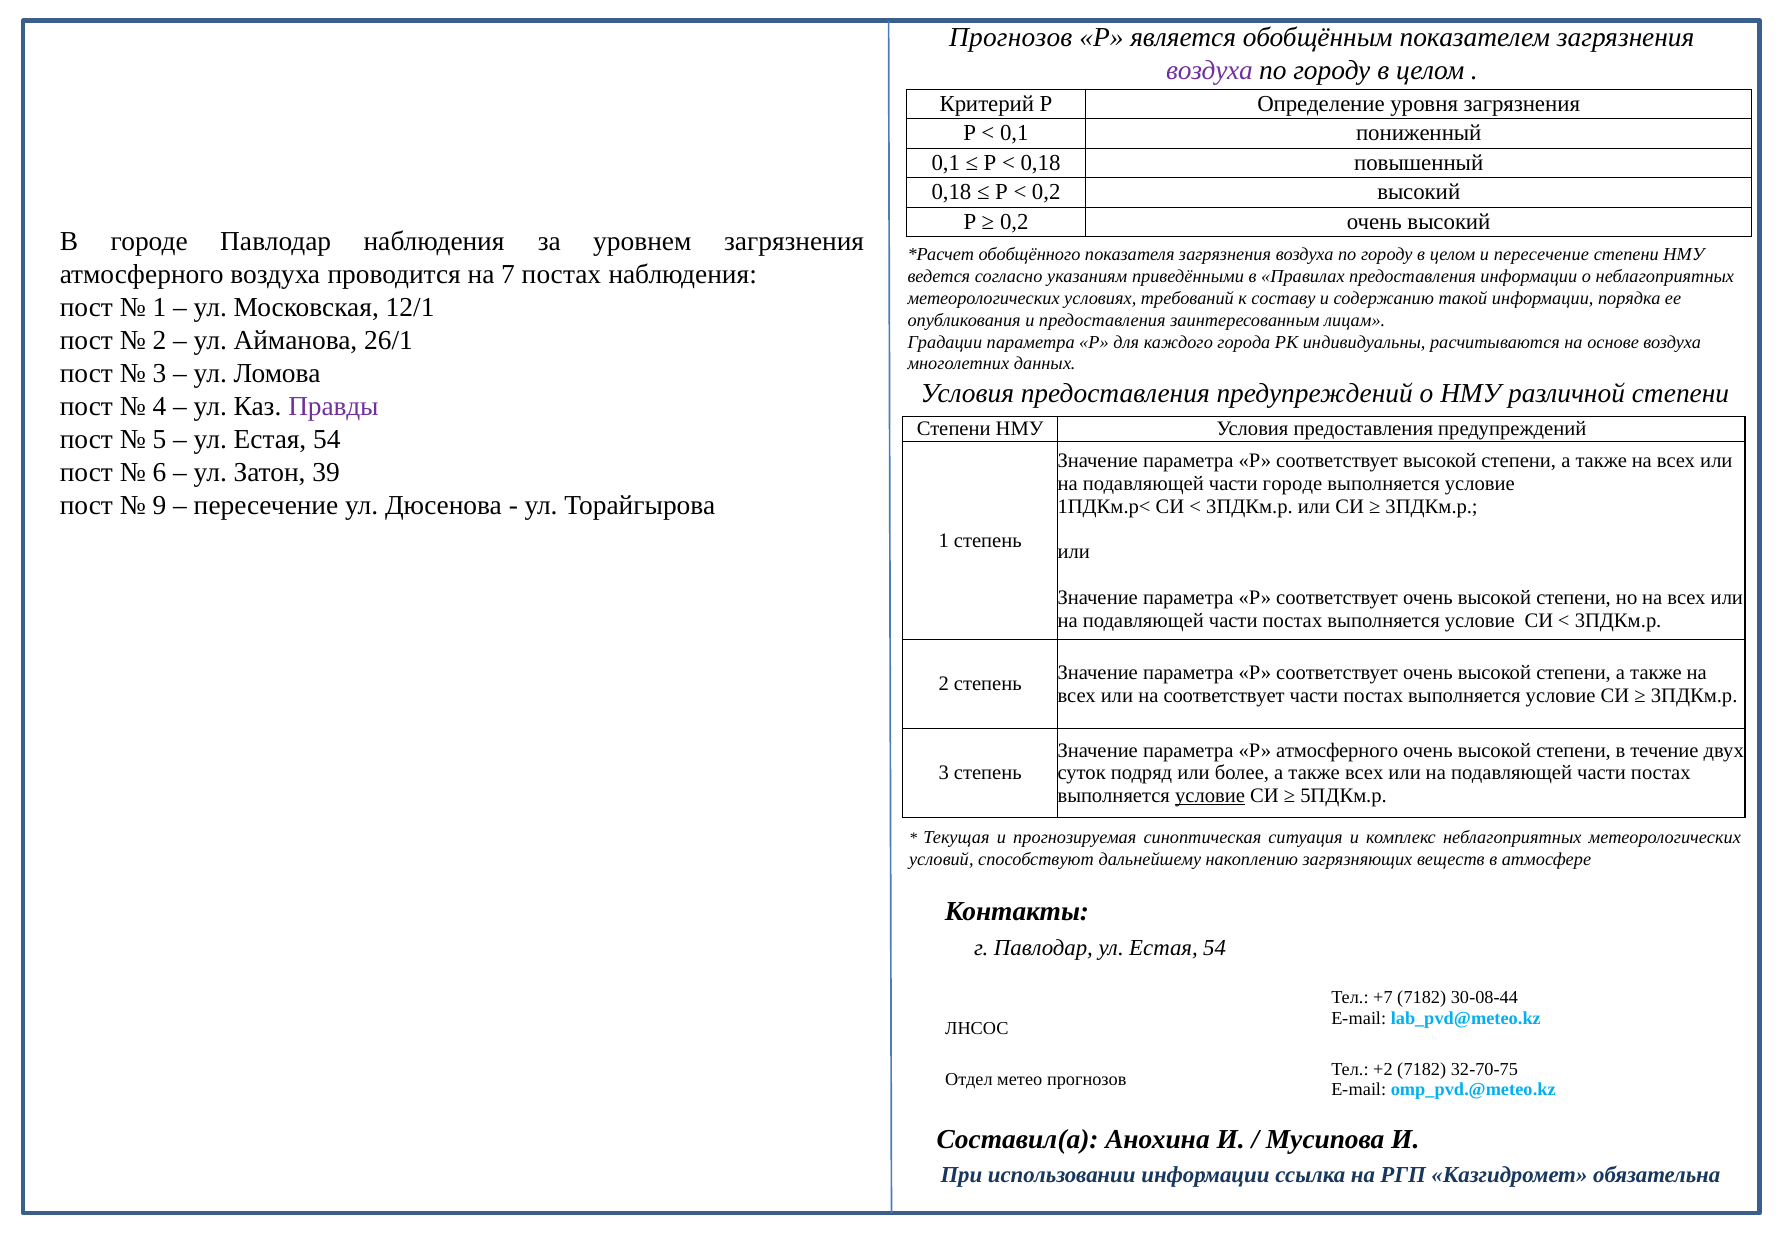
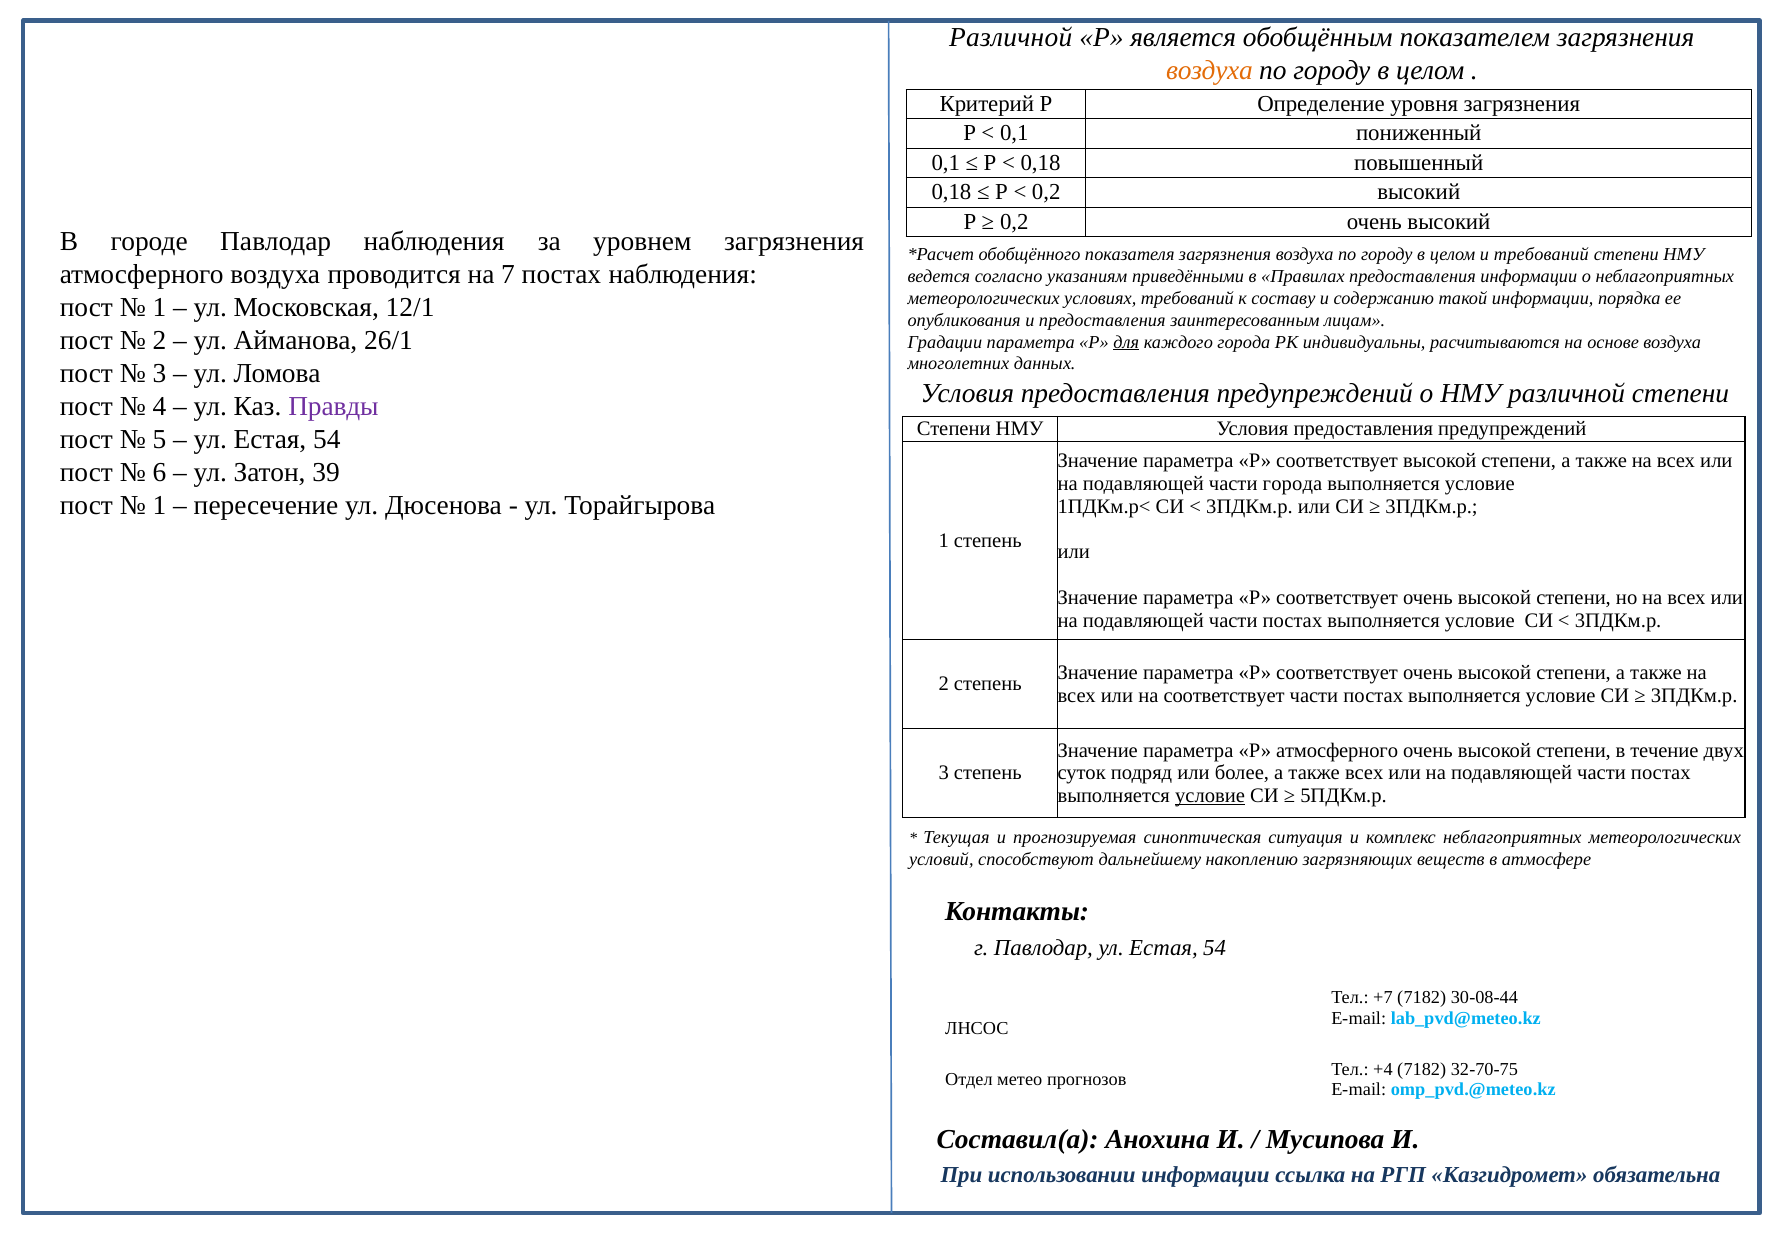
Прогнозов: Прогнозов -> Различной (1011, 38)
воздуха colour: purple -> orange (1209, 70)
и пересечение: пересечение -> требований (1541, 255)
для underline: none -> present (1126, 342)
части городе: городе -> города (1292, 484)
9: 9 -> 1 (160, 505)
+2: +2 -> +4 (1383, 1069)
